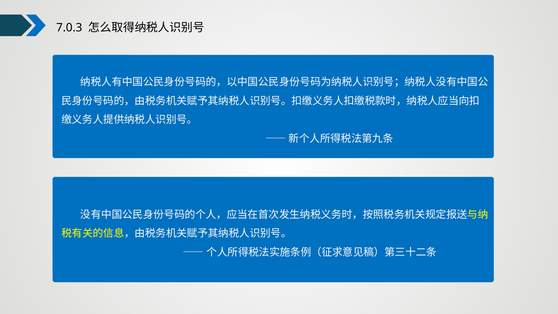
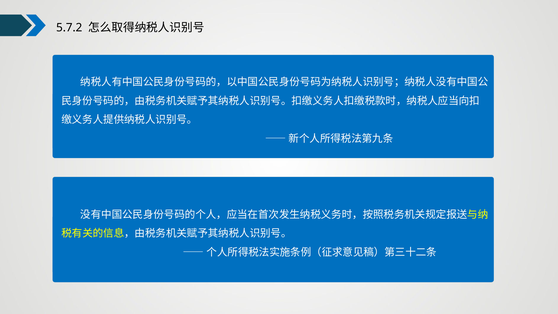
7.0.3: 7.0.3 -> 5.7.2 (69, 28)
